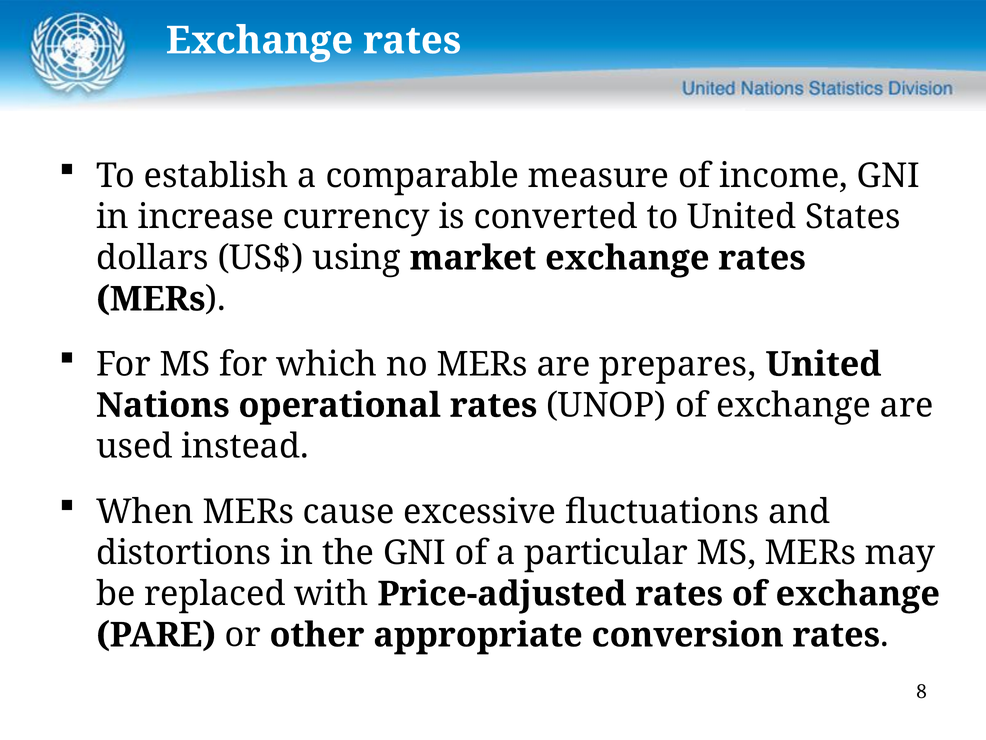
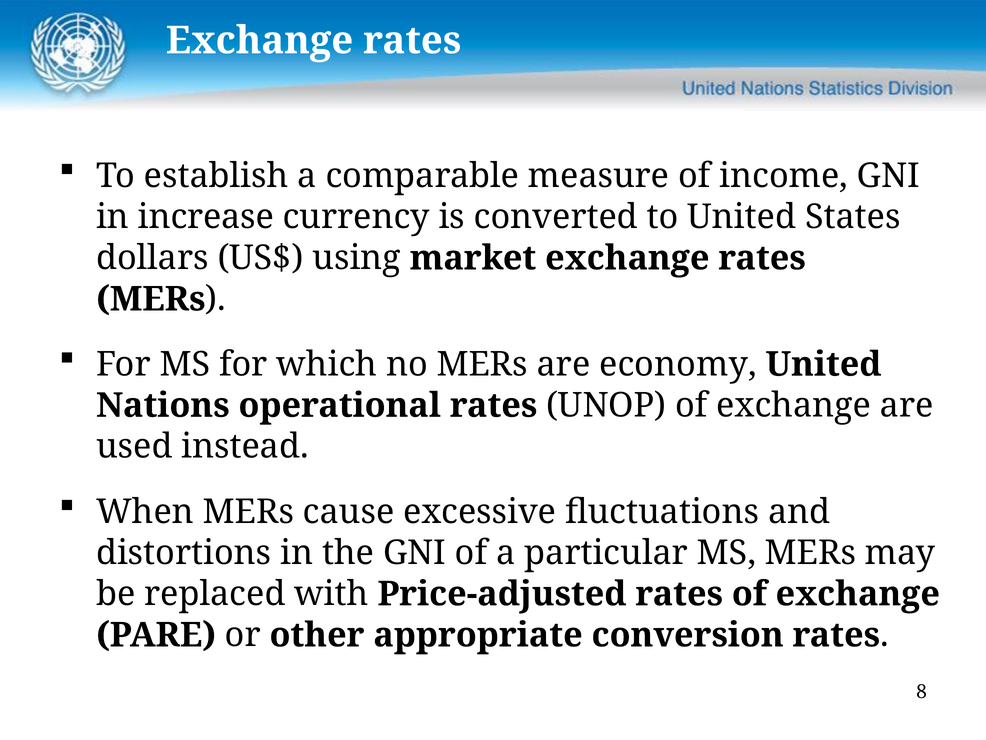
prepares: prepares -> economy (678, 364)
